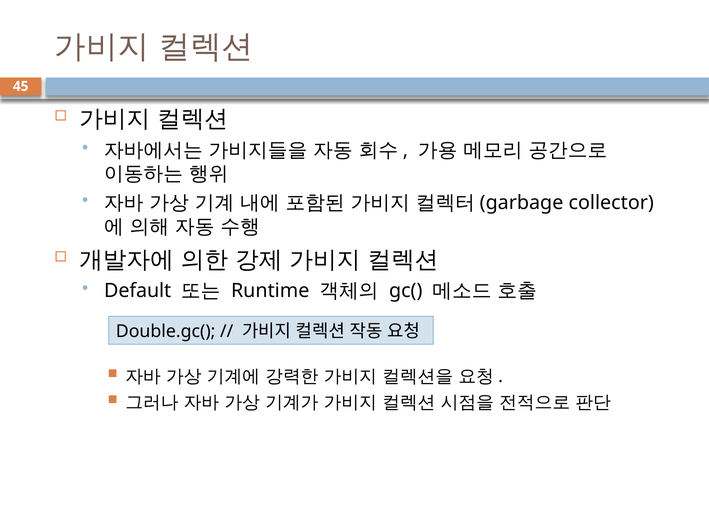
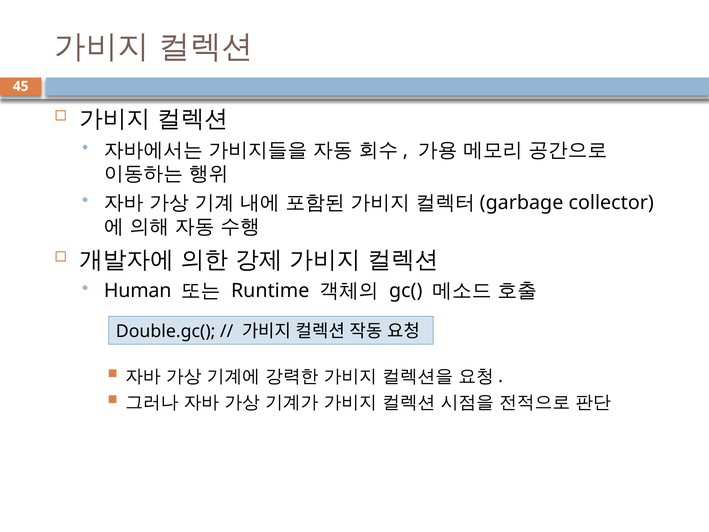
Default: Default -> Human (138, 291)
